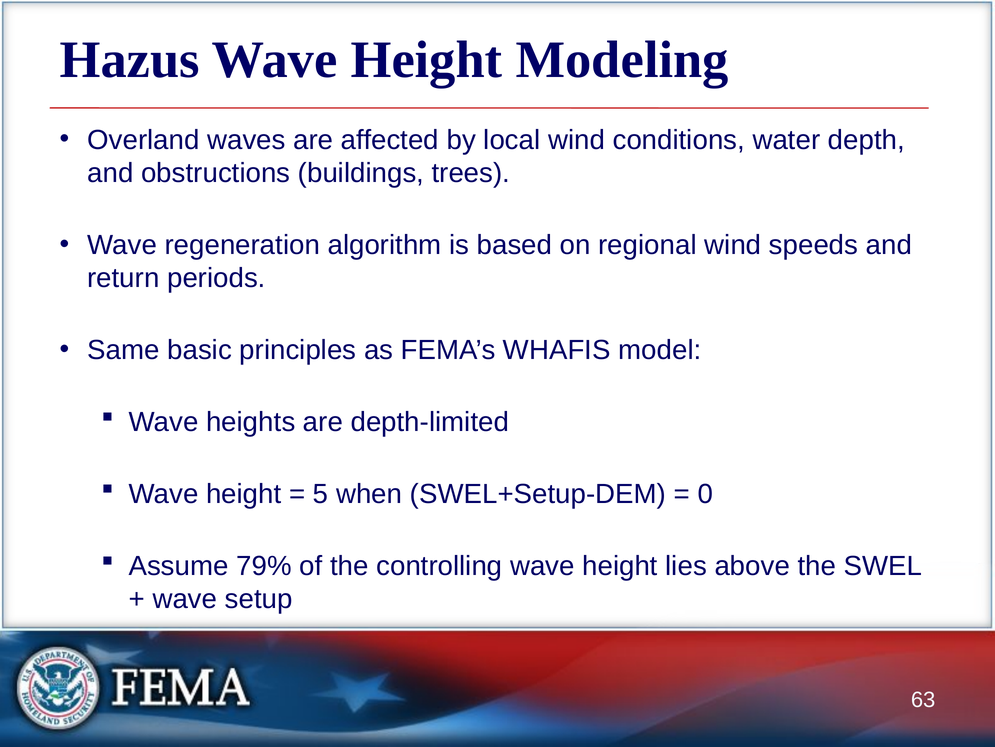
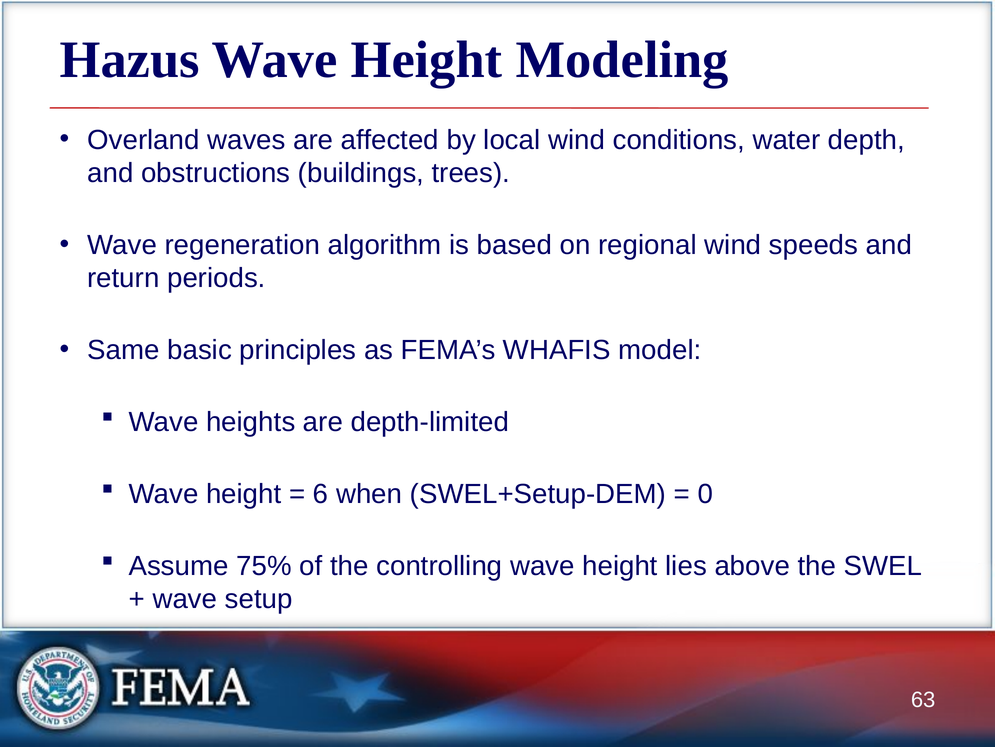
5: 5 -> 6 (321, 494)
79%: 79% -> 75% (264, 566)
